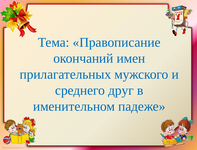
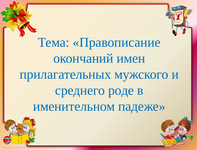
друг: друг -> роде (121, 90)
